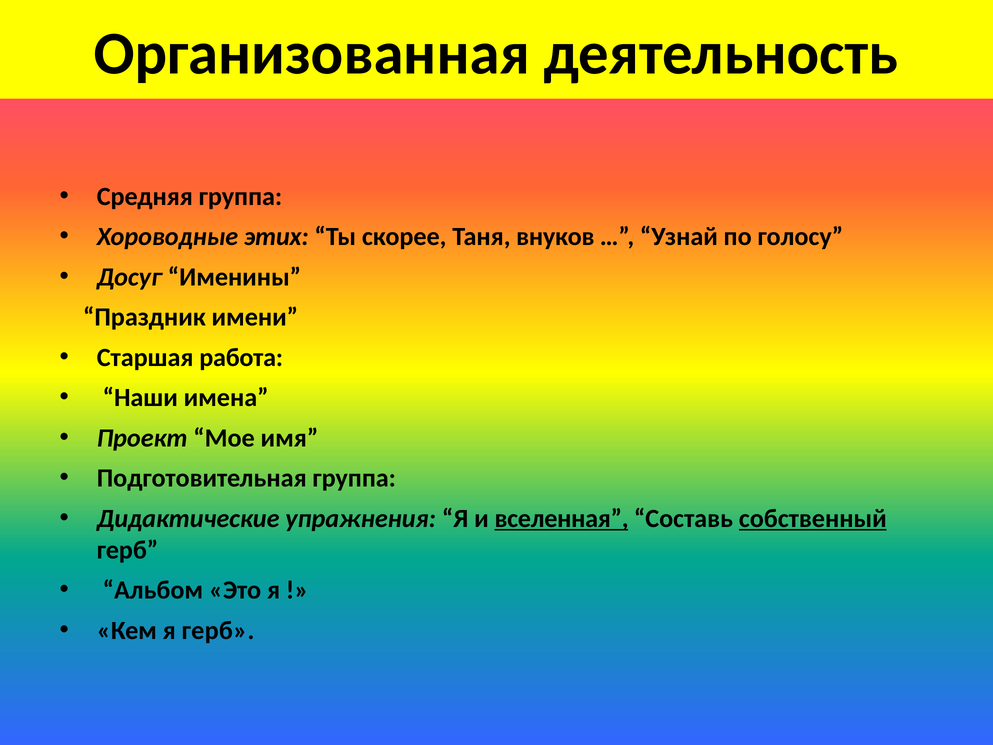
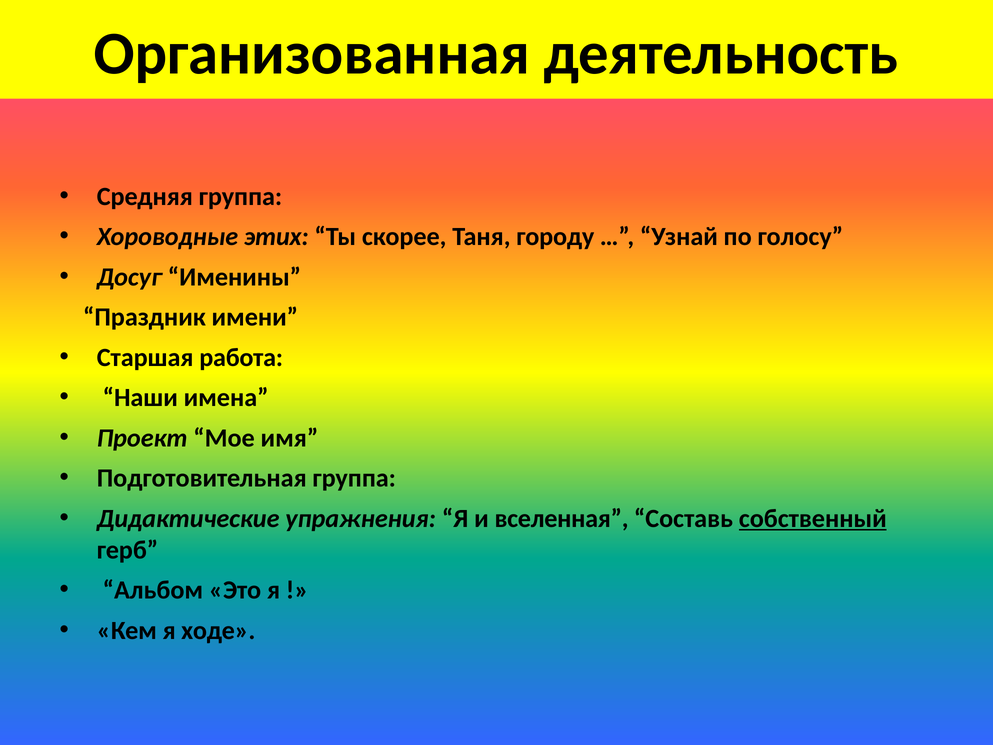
внуков: внуков -> городу (555, 237)
вселенная underline: present -> none (562, 518)
я герб: герб -> ходе (218, 630)
